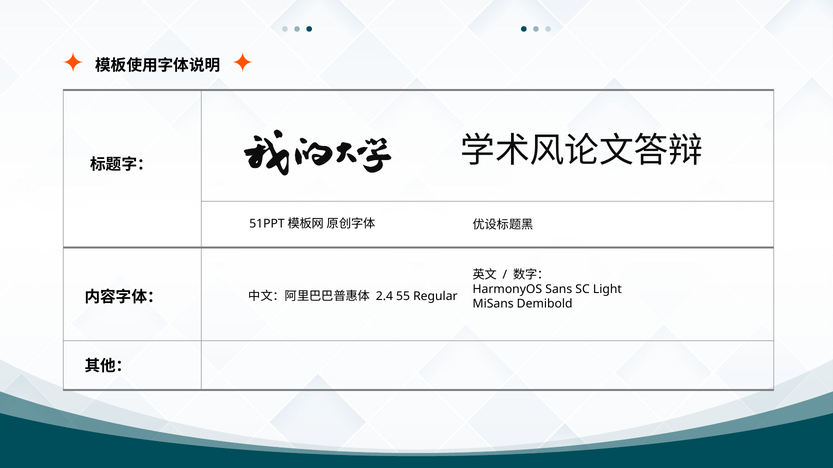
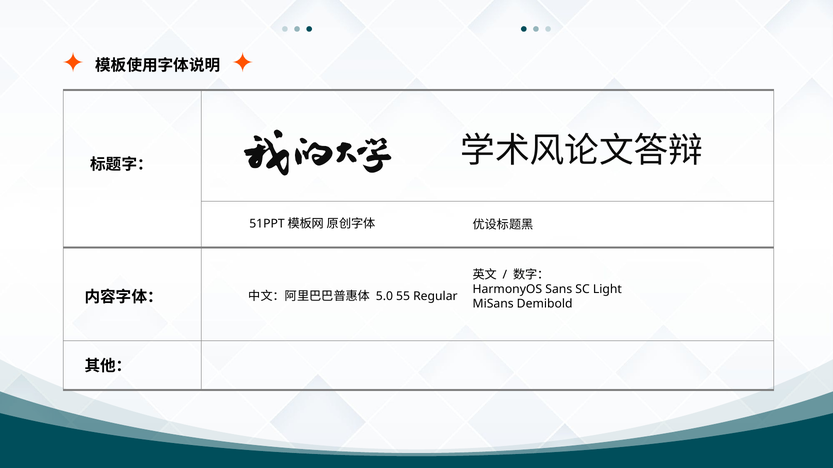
2.4: 2.4 -> 5.0 (384, 296)
